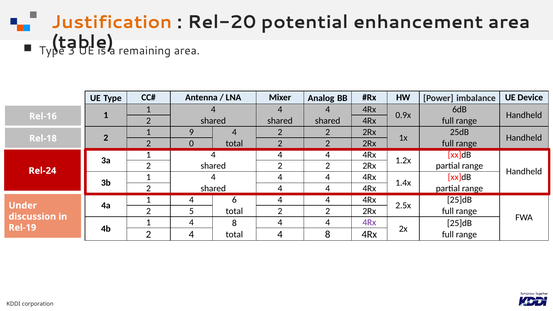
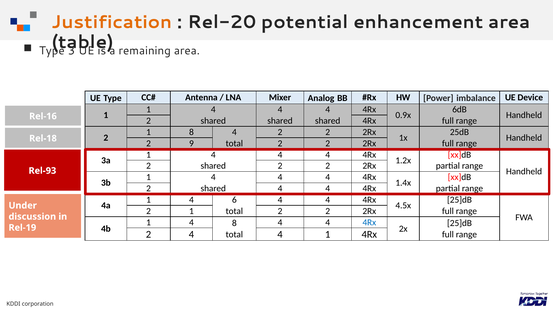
1 9: 9 -> 8 (191, 132)
0: 0 -> 9 (191, 143)
Rel-24: Rel-24 -> Rel-93 (42, 171)
2.5x: 2.5x -> 4.5x (403, 205)
5: 5 -> 1 (191, 211)
4Rx colour: purple -> blue (369, 222)
4 4 8: 8 -> 1 (328, 234)
